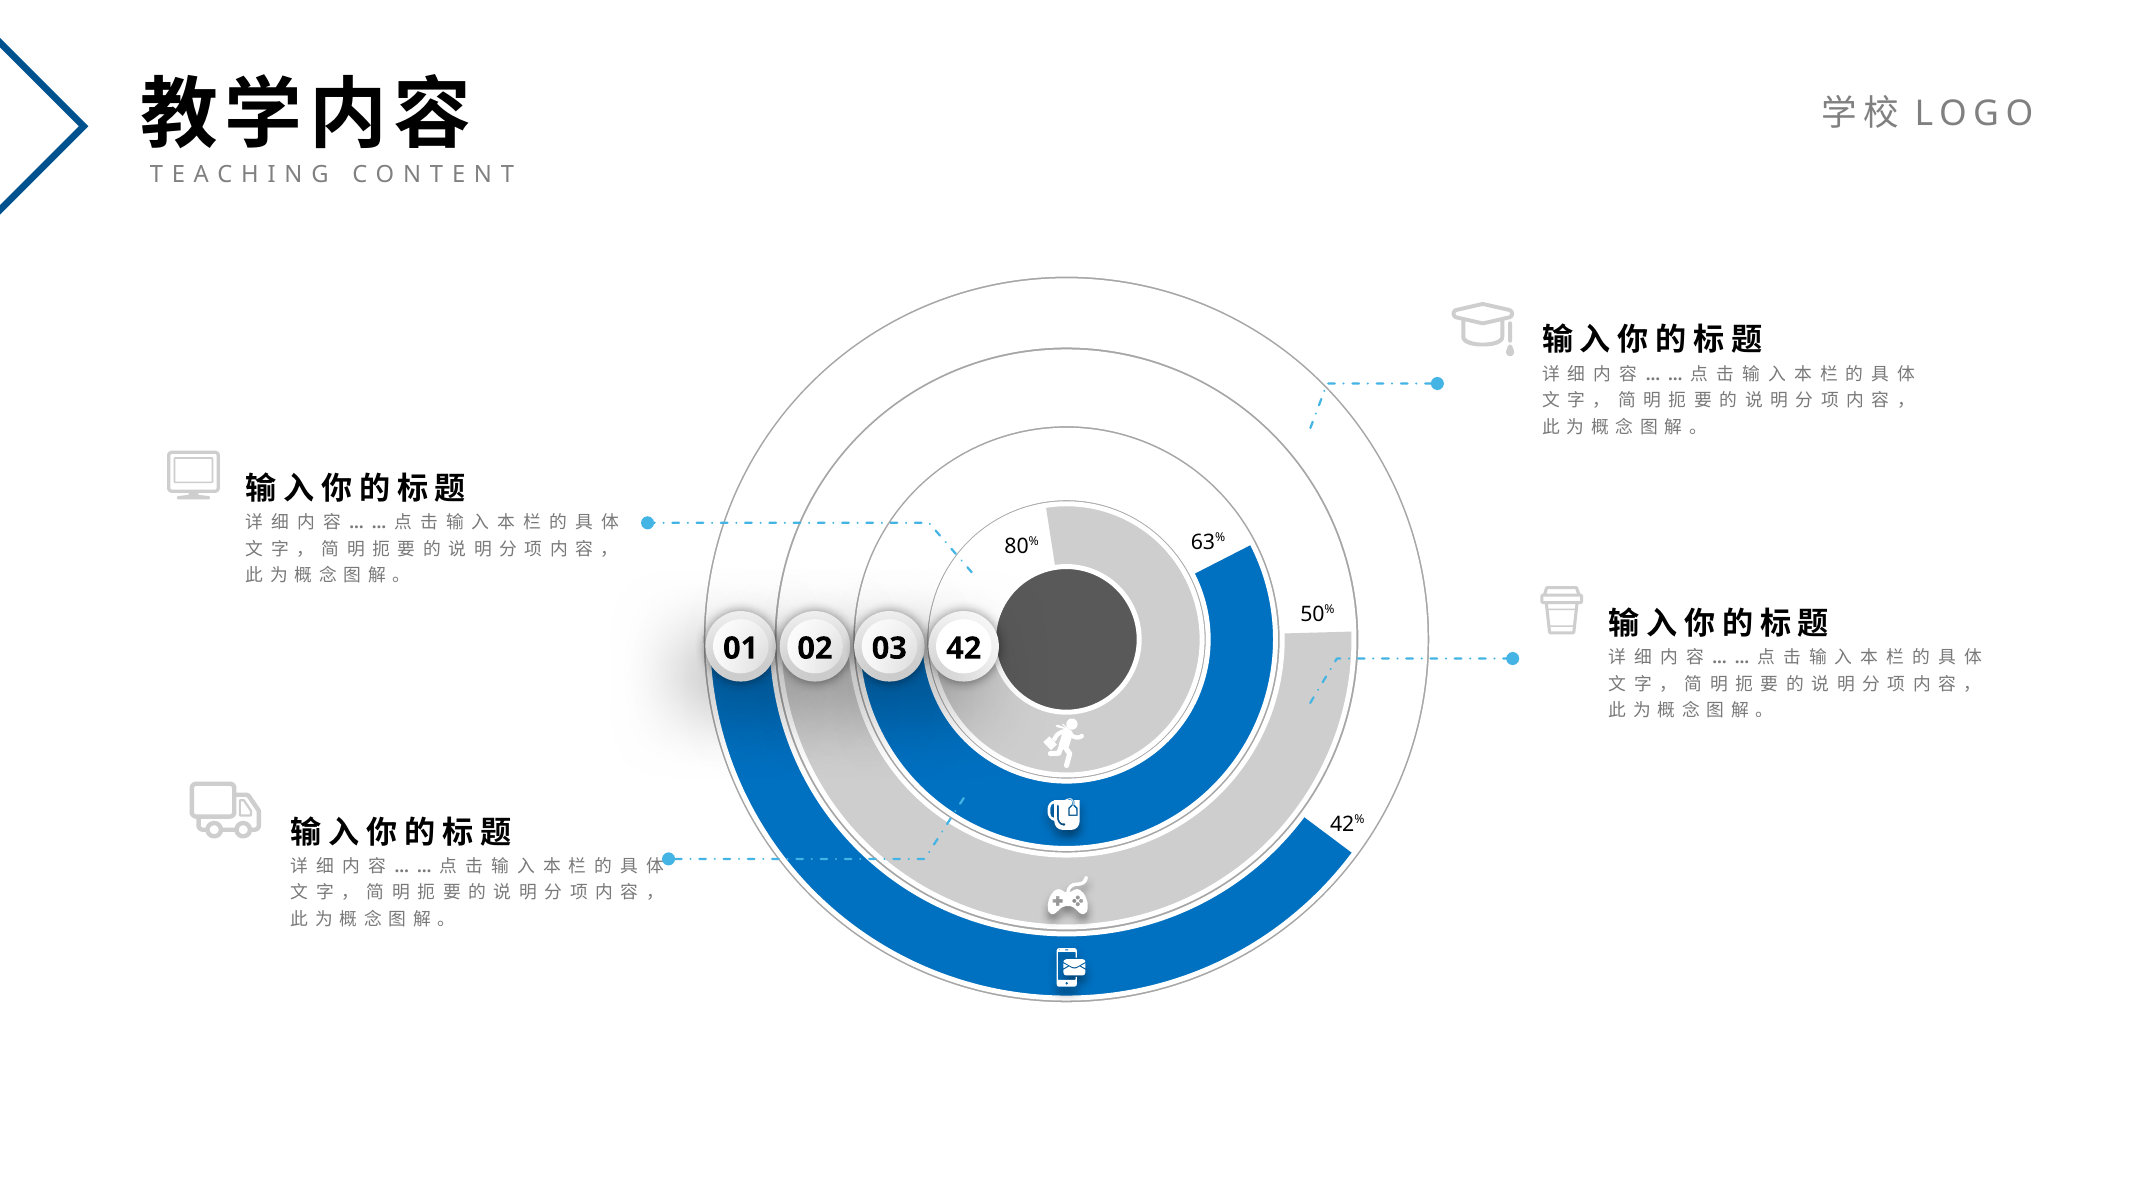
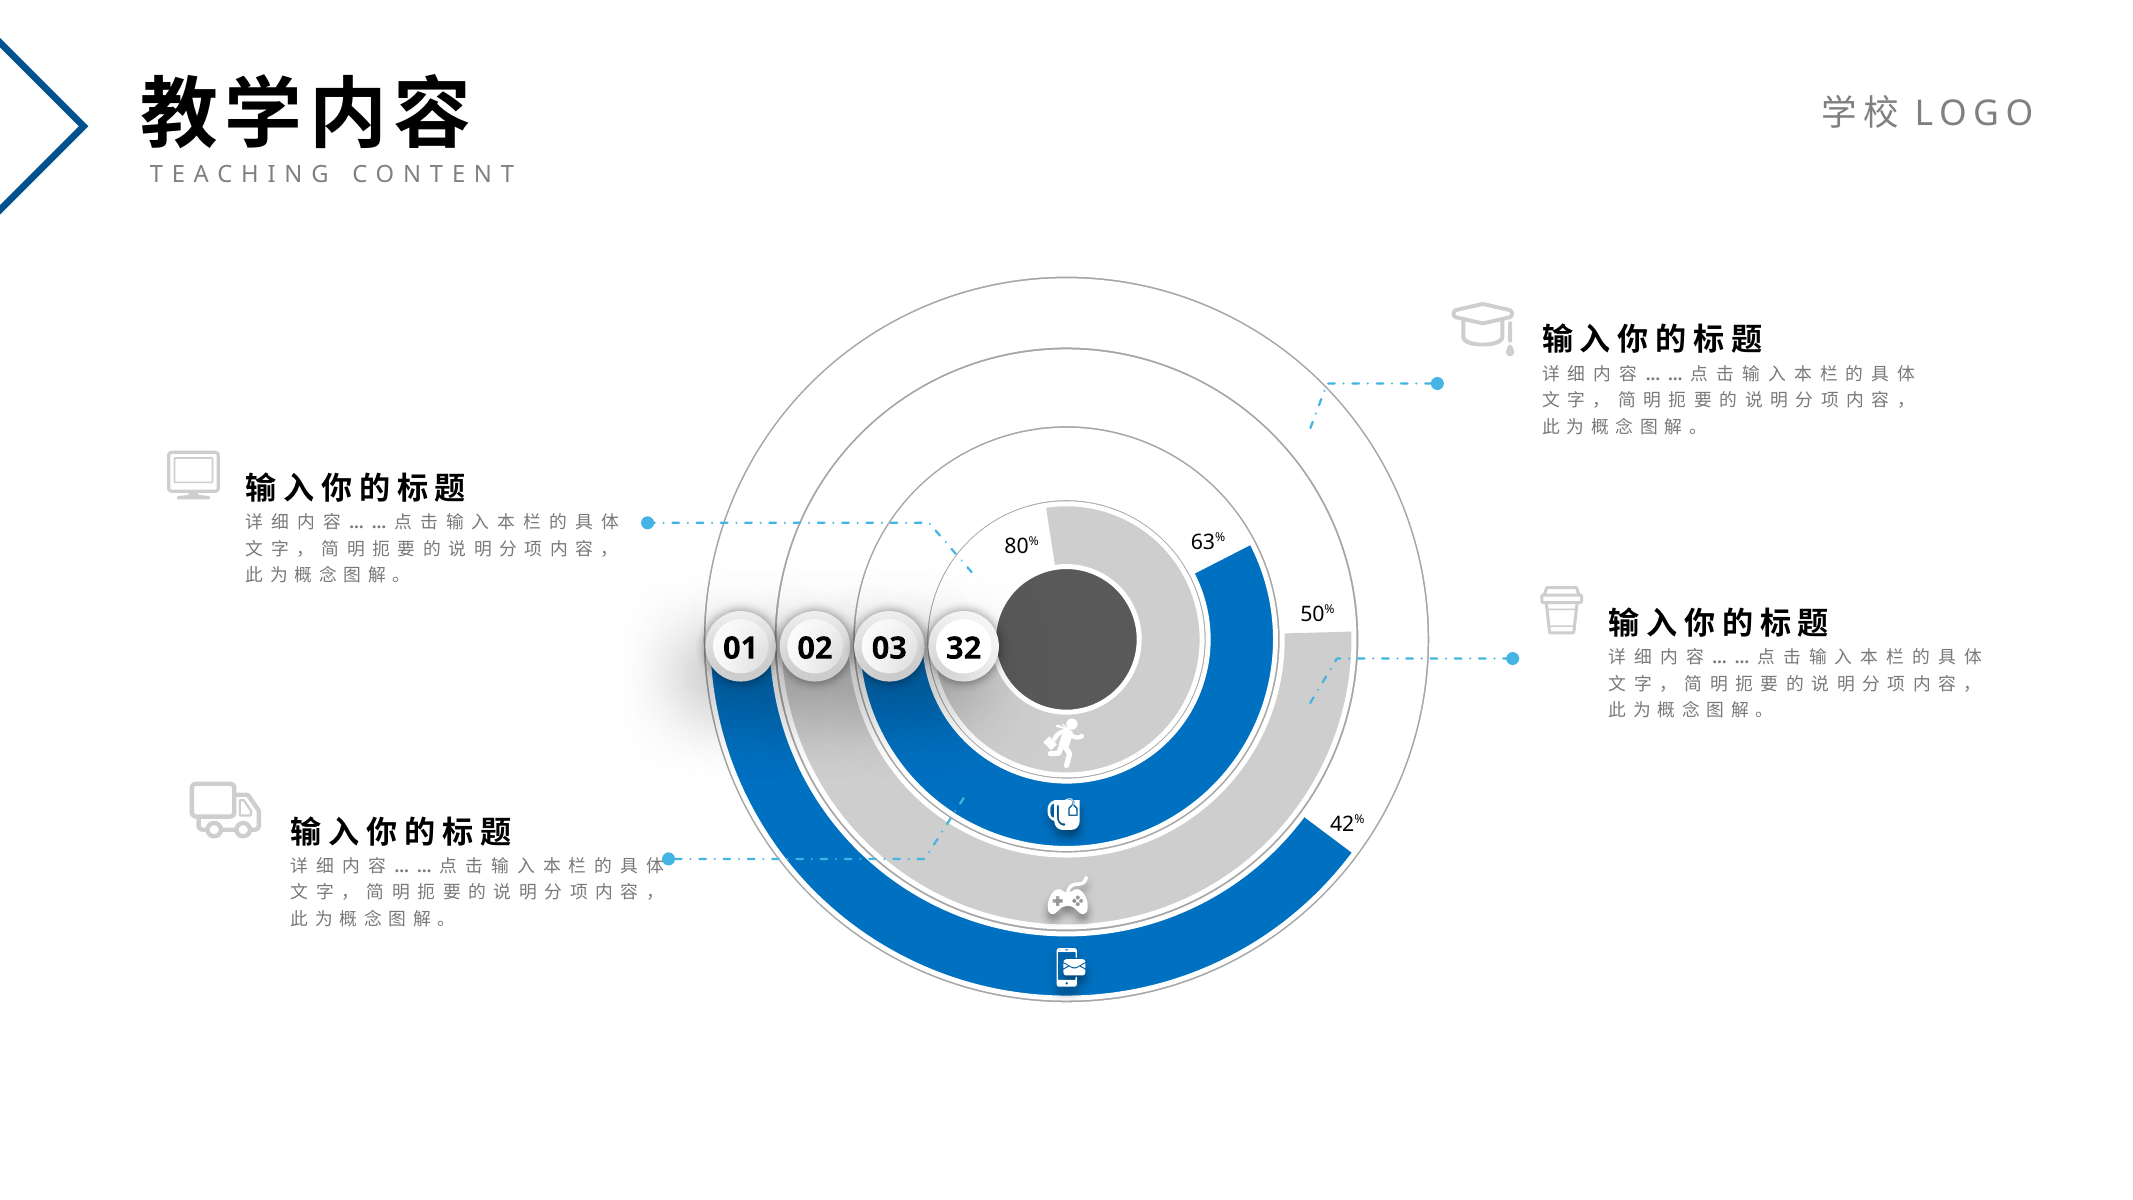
42: 42 -> 32 (964, 648)
